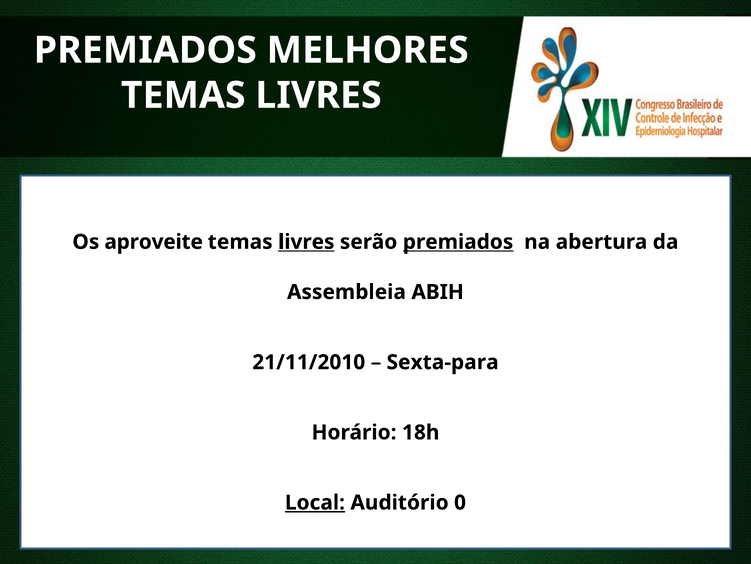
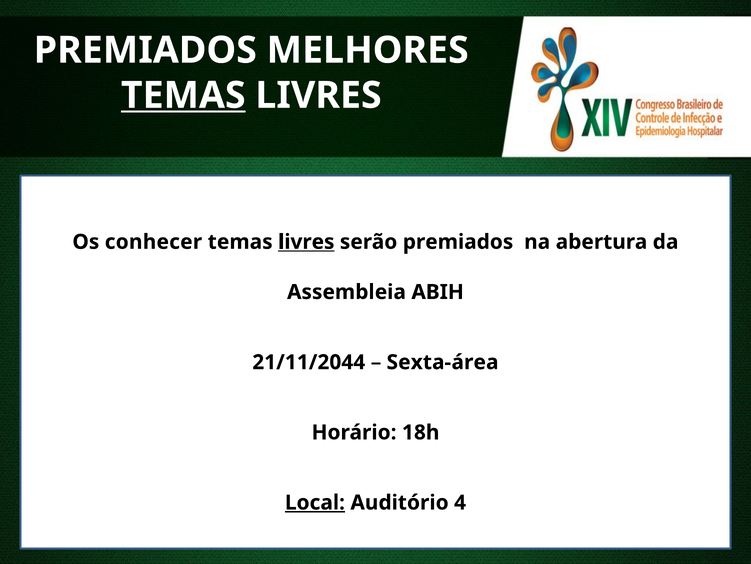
TEMAS underline: none -> present (183, 95)
aproveite: aproveite -> conhecer (153, 242)
premiados underline: present -> none (458, 242)
21/11/2010: 21/11/2010 -> 21/11/2044 (309, 362)
Sexta-para: Sexta-para -> Sexta-área (443, 362)
0: 0 -> 4 (460, 502)
